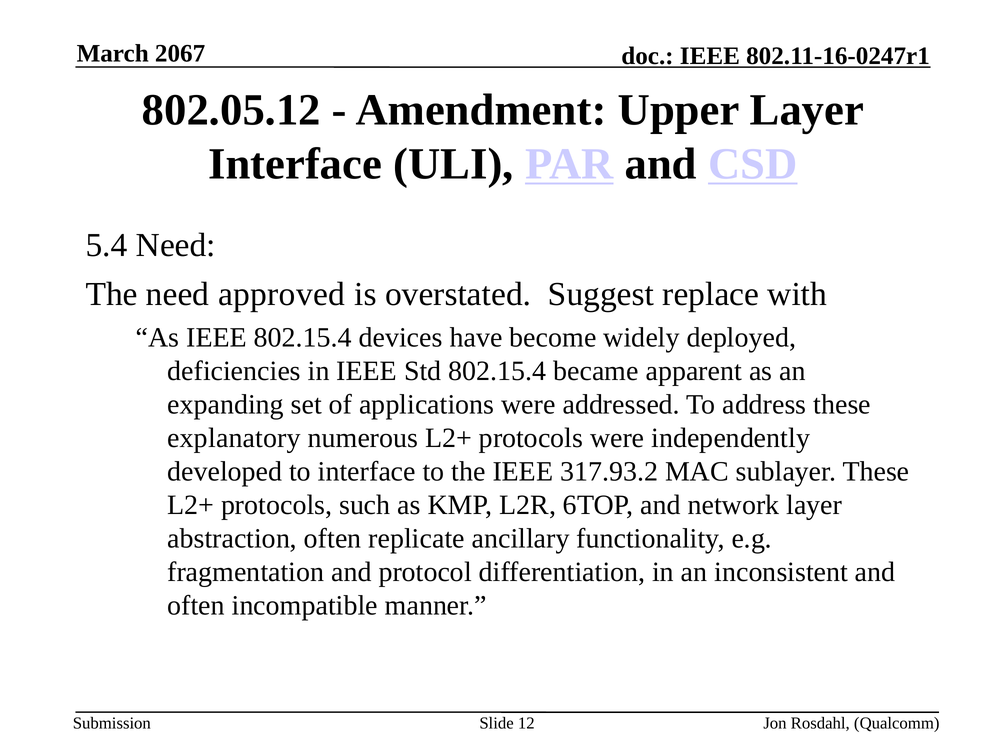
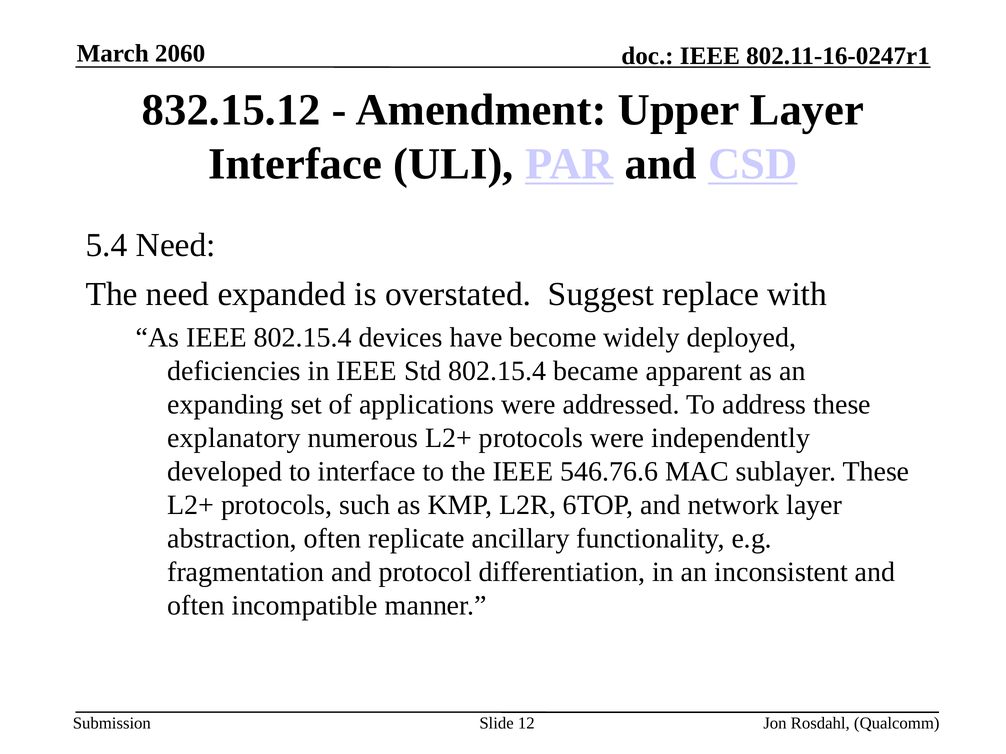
2067: 2067 -> 2060 (180, 53)
802.05.12: 802.05.12 -> 832.15.12 (231, 110)
approved: approved -> expanded (282, 294)
317.93.2: 317.93.2 -> 546.76.6 (609, 472)
